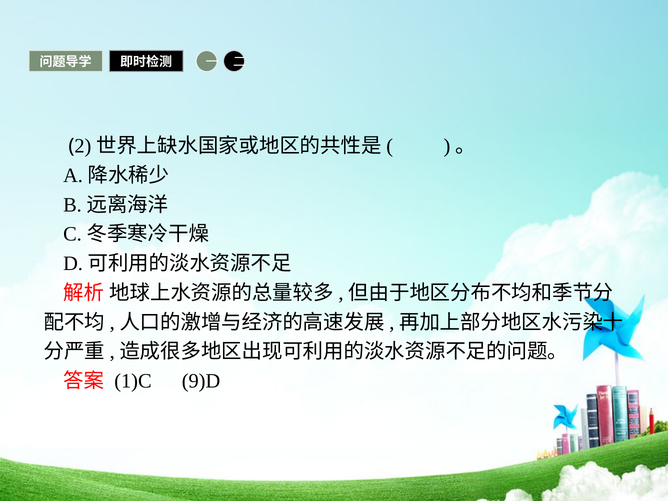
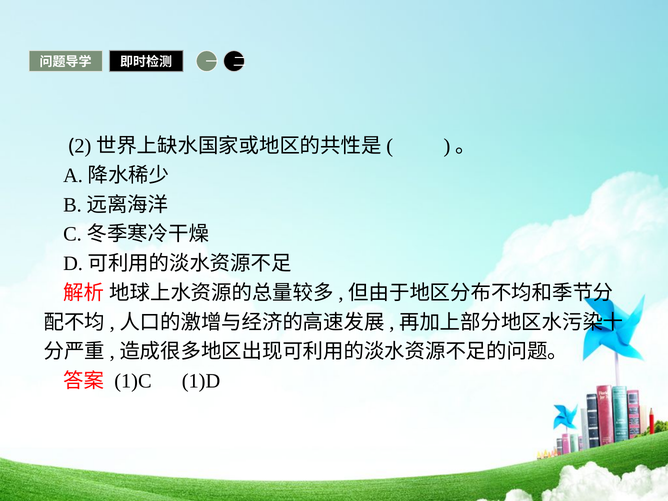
9)D: 9)D -> 1)D (201, 381)
